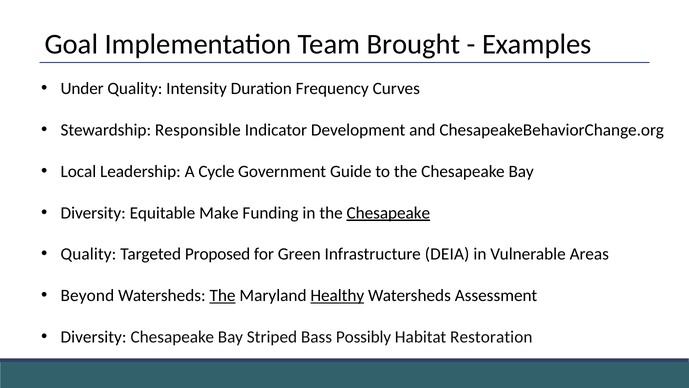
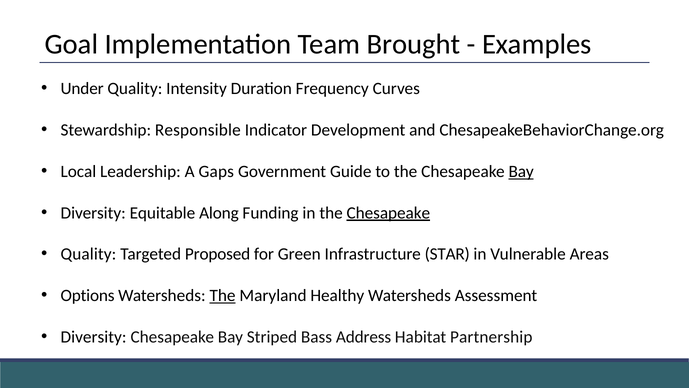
Cycle: Cycle -> Gaps (216, 171)
Bay underline: none -> present (521, 171)
Make: Make -> Along (219, 213)
DEIA: DEIA -> STAR (447, 254)
Beyond: Beyond -> Options (88, 295)
Healthy underline: present -> none (337, 295)
Possibly: Possibly -> Address (364, 337)
Restoration: Restoration -> Partnership (491, 337)
